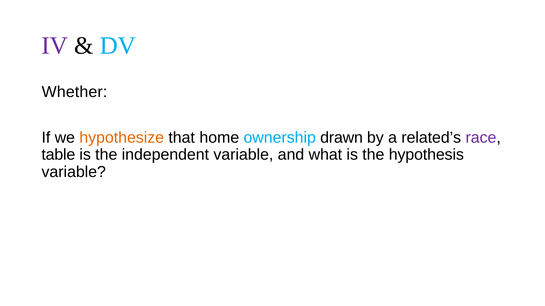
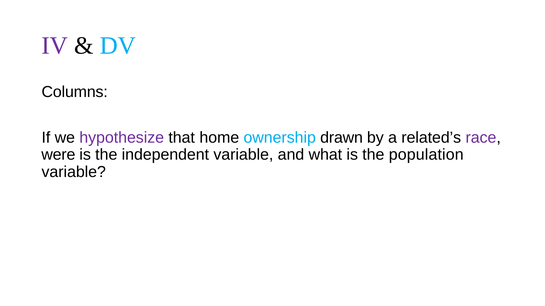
Whether: Whether -> Columns (75, 92)
hypothesize colour: orange -> purple (122, 138)
table: table -> were (58, 155)
hypothesis: hypothesis -> population (426, 155)
